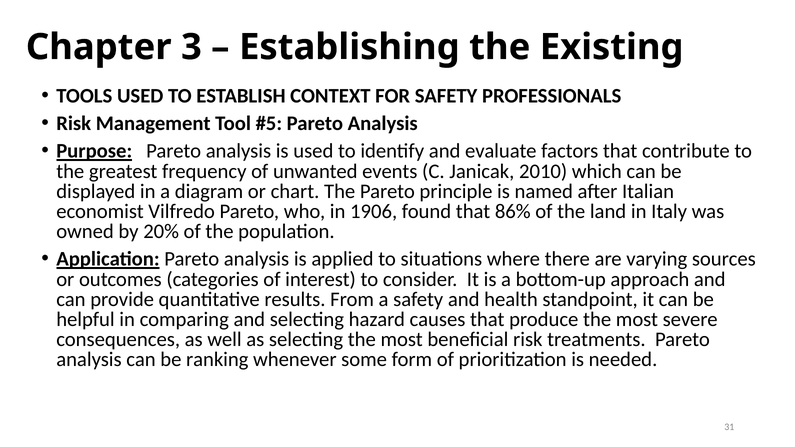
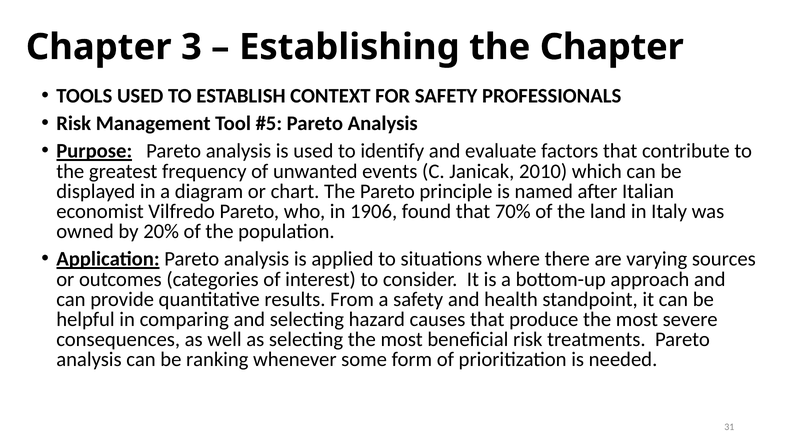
the Existing: Existing -> Chapter (612, 47)
86%: 86% -> 70% (513, 212)
